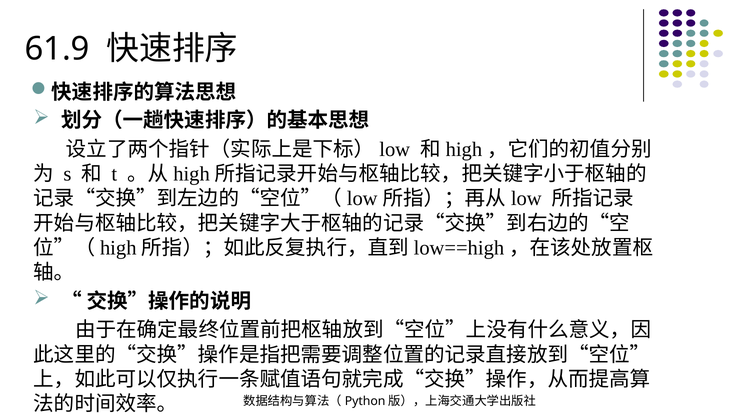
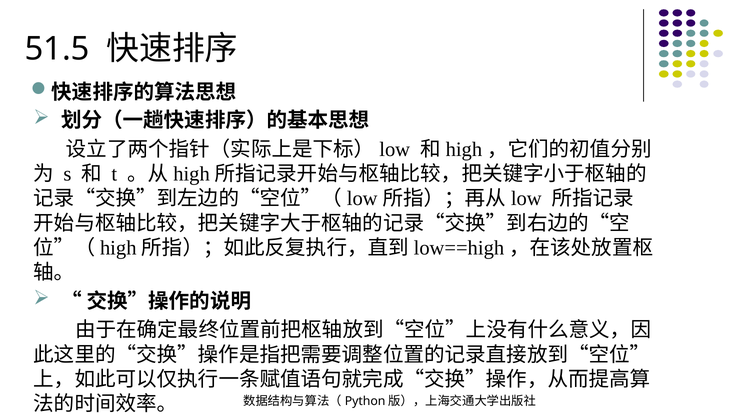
61.9: 61.9 -> 51.5 (57, 49)
